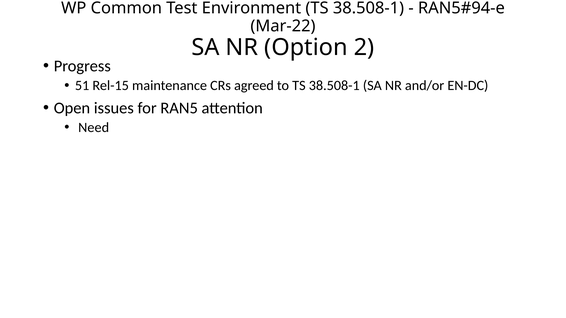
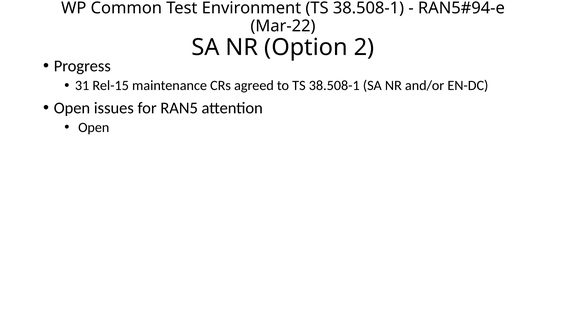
51: 51 -> 31 (82, 86)
Need: Need -> Open (94, 128)
